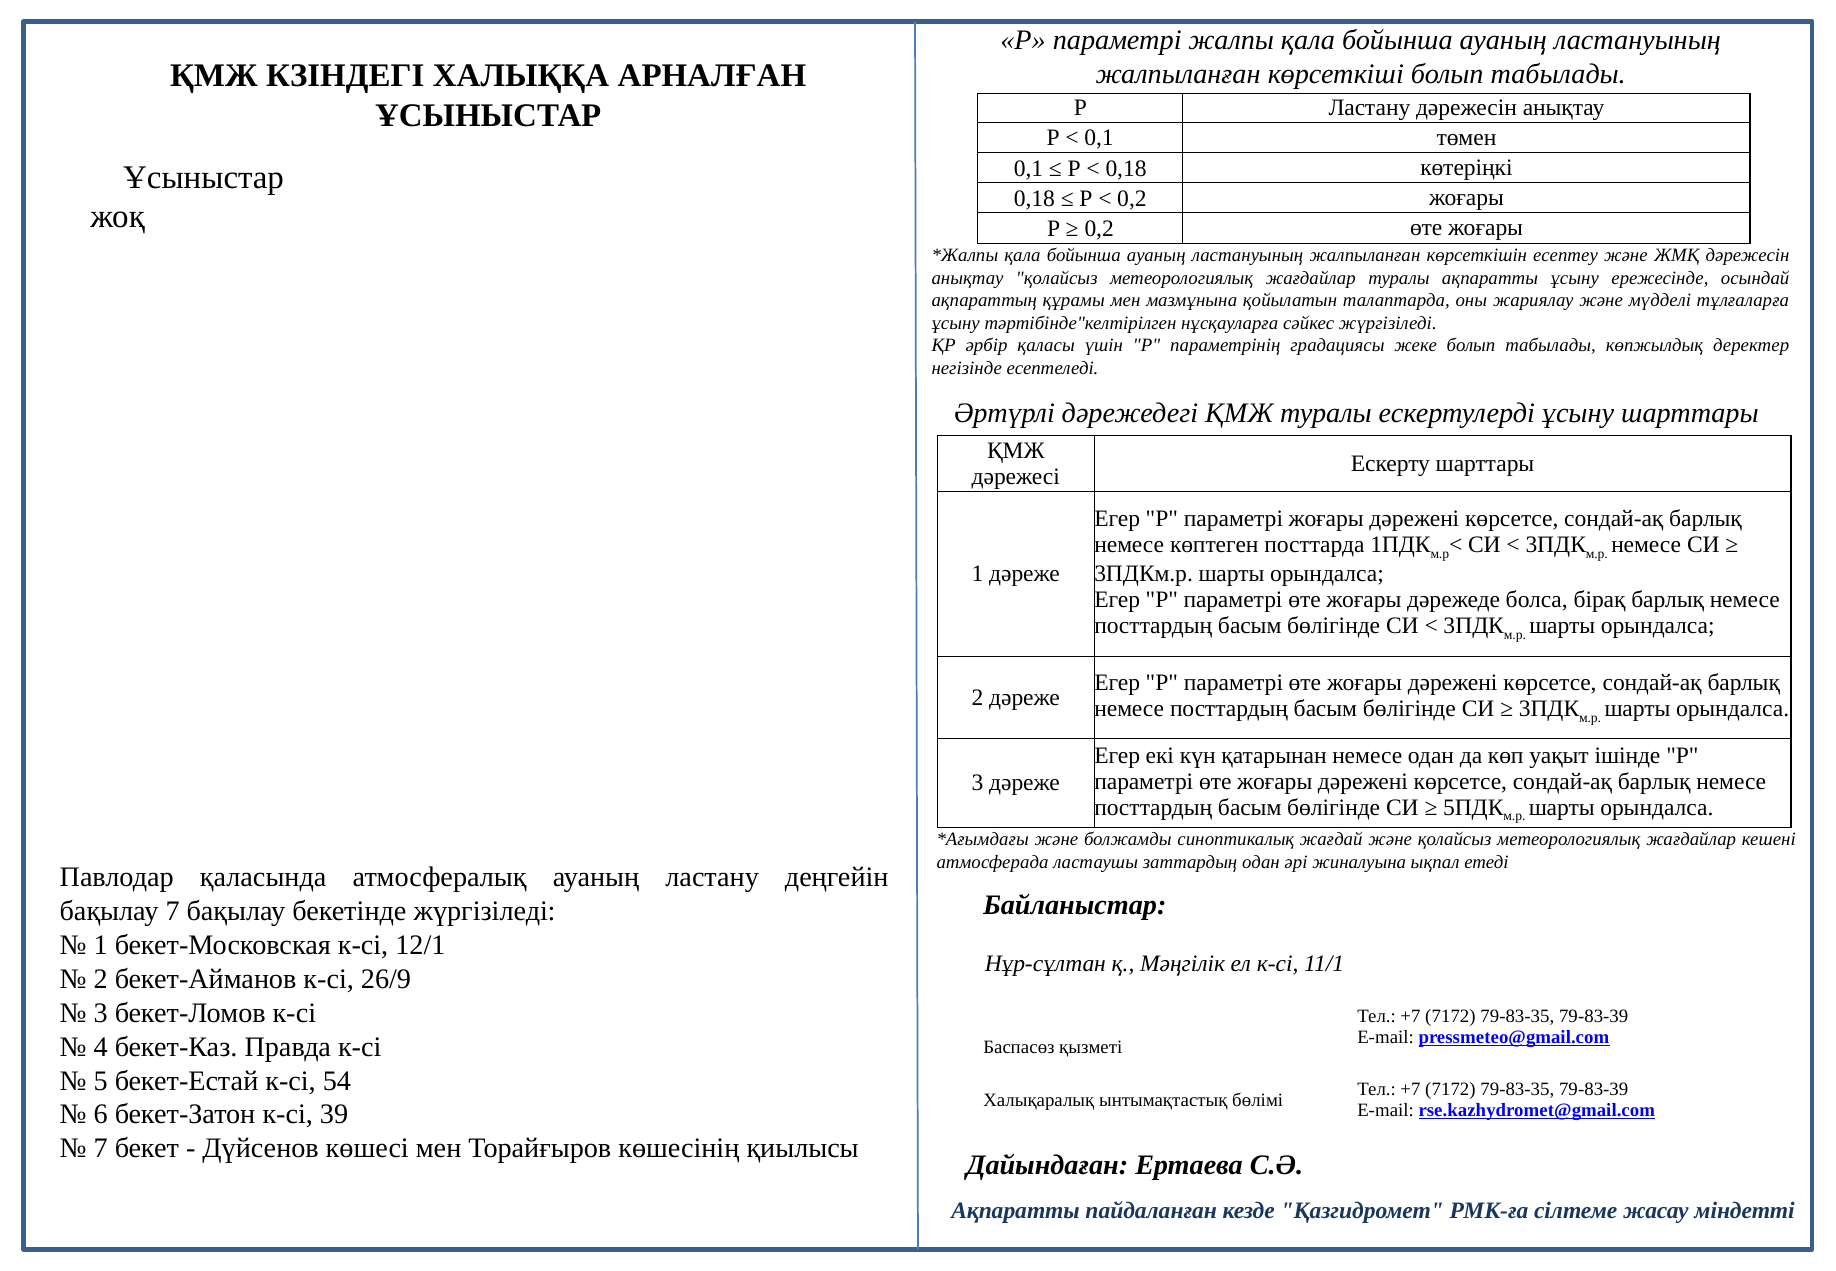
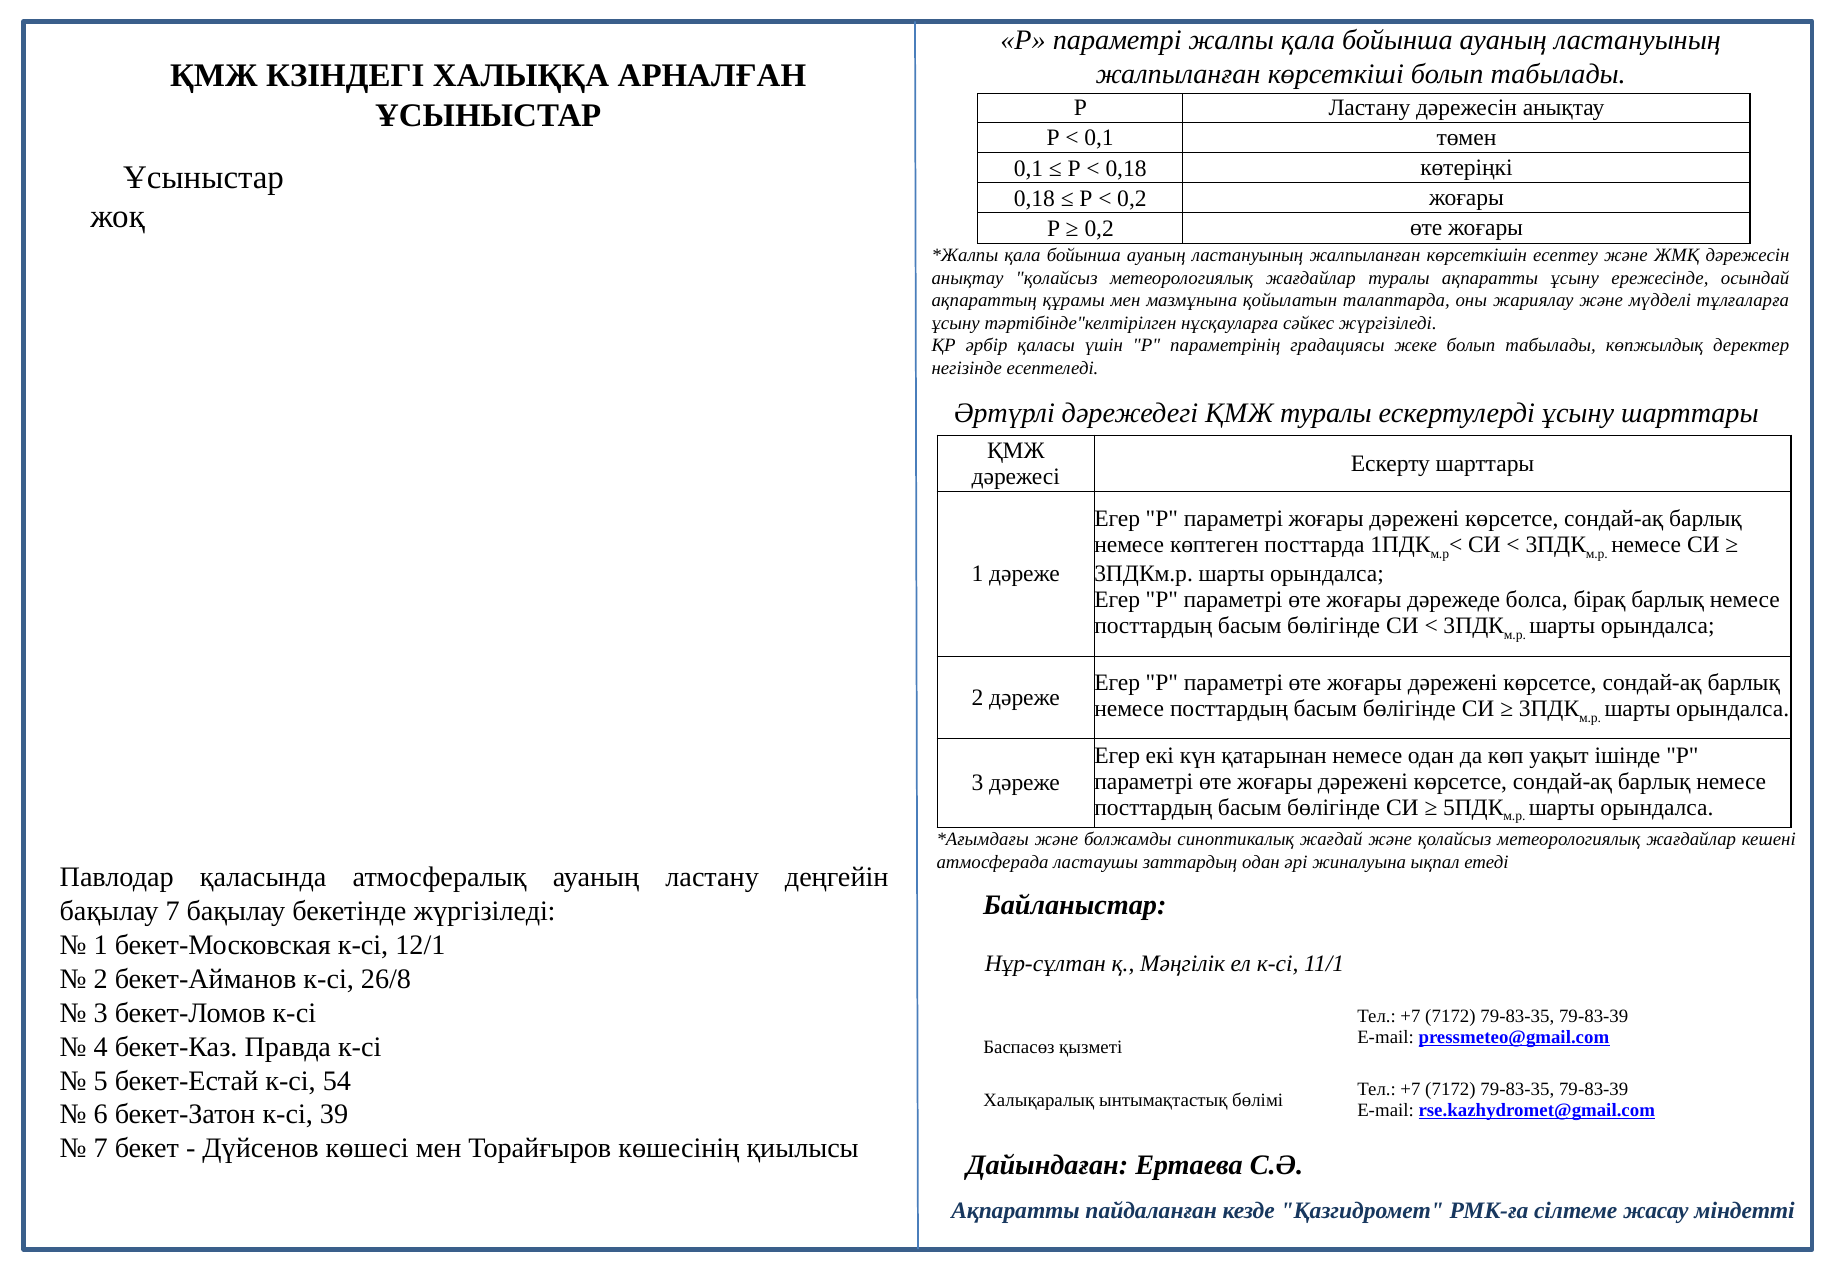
26/9: 26/9 -> 26/8 (386, 979)
